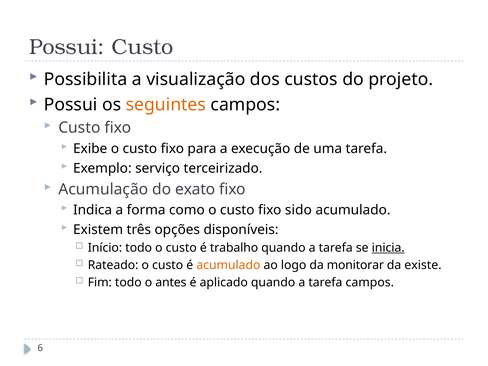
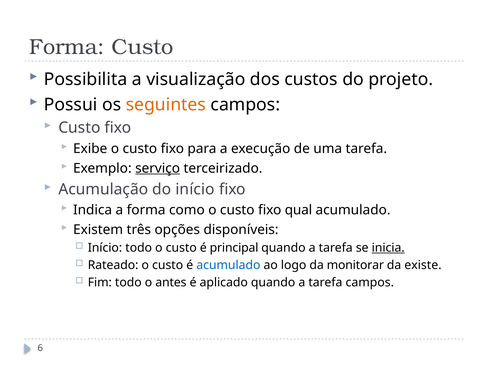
Possui: Possui -> Forma (67, 47)
serviço underline: none -> present (158, 168)
do exato: exato -> início (195, 189)
sido: sido -> qual (299, 210)
trabalho: trabalho -> principal (234, 248)
acumulado colour: orange -> blue (228, 265)
